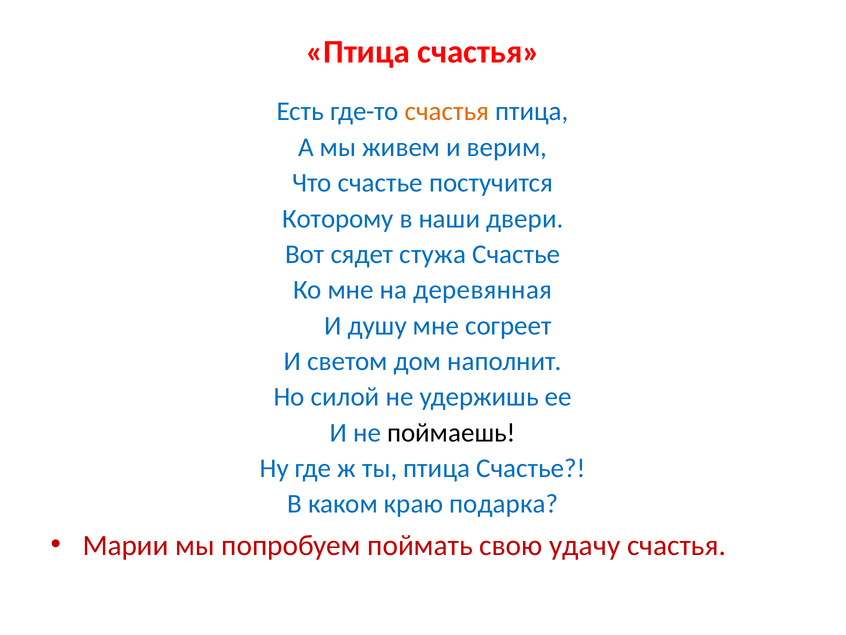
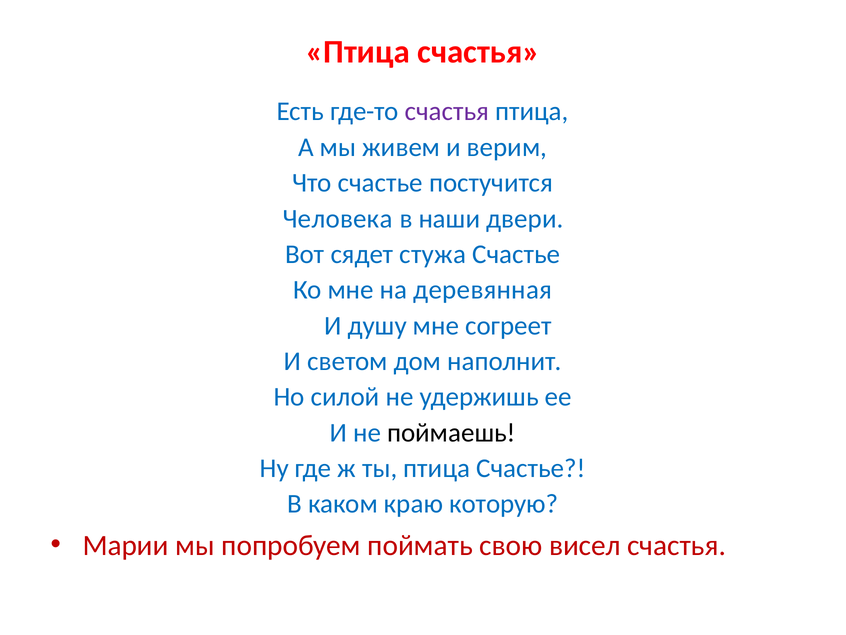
счастья colour: orange -> purple (447, 111)
Которому: Которому -> Человека (338, 218)
подарка: подарка -> которую (504, 504)
удачу: удачу -> висел (585, 545)
